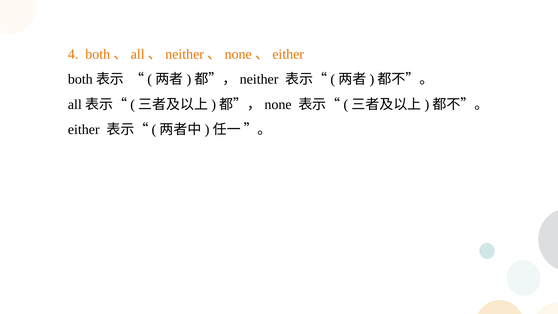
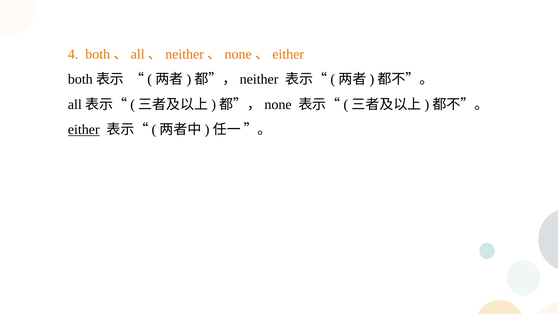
either underline: none -> present (84, 130)
